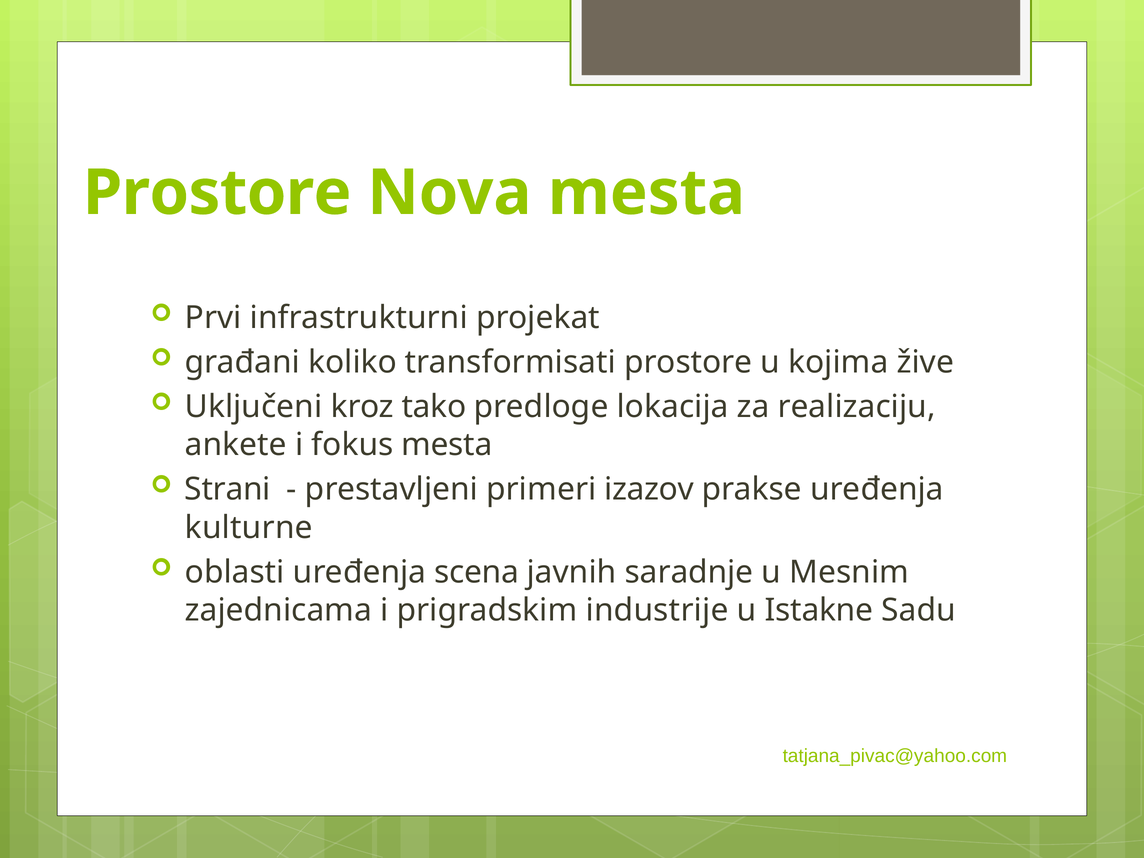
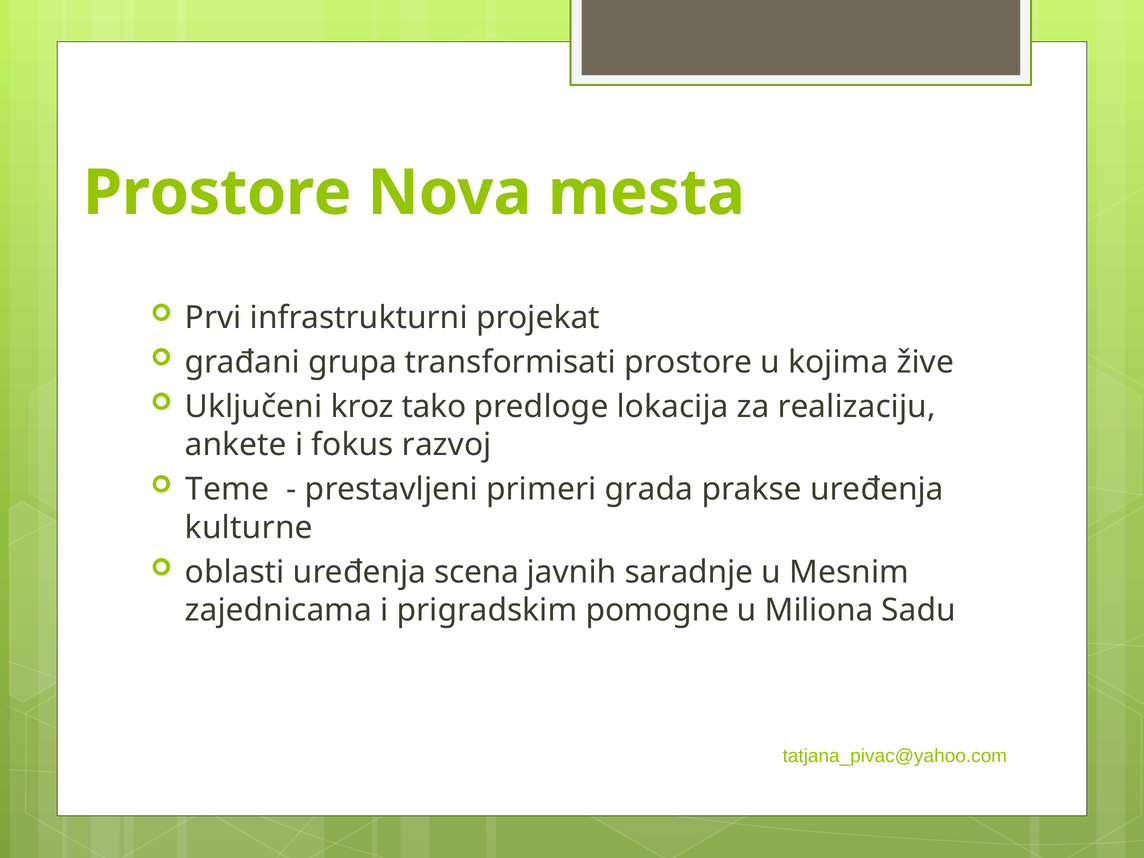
koliko: koliko -> grupa (353, 362)
fokus mesta: mesta -> razvoj (447, 445)
Strani: Strani -> Teme (227, 489)
izazov: izazov -> grada (649, 489)
industrije: industrije -> pomogne (657, 610)
Istakne: Istakne -> Miliona (819, 610)
